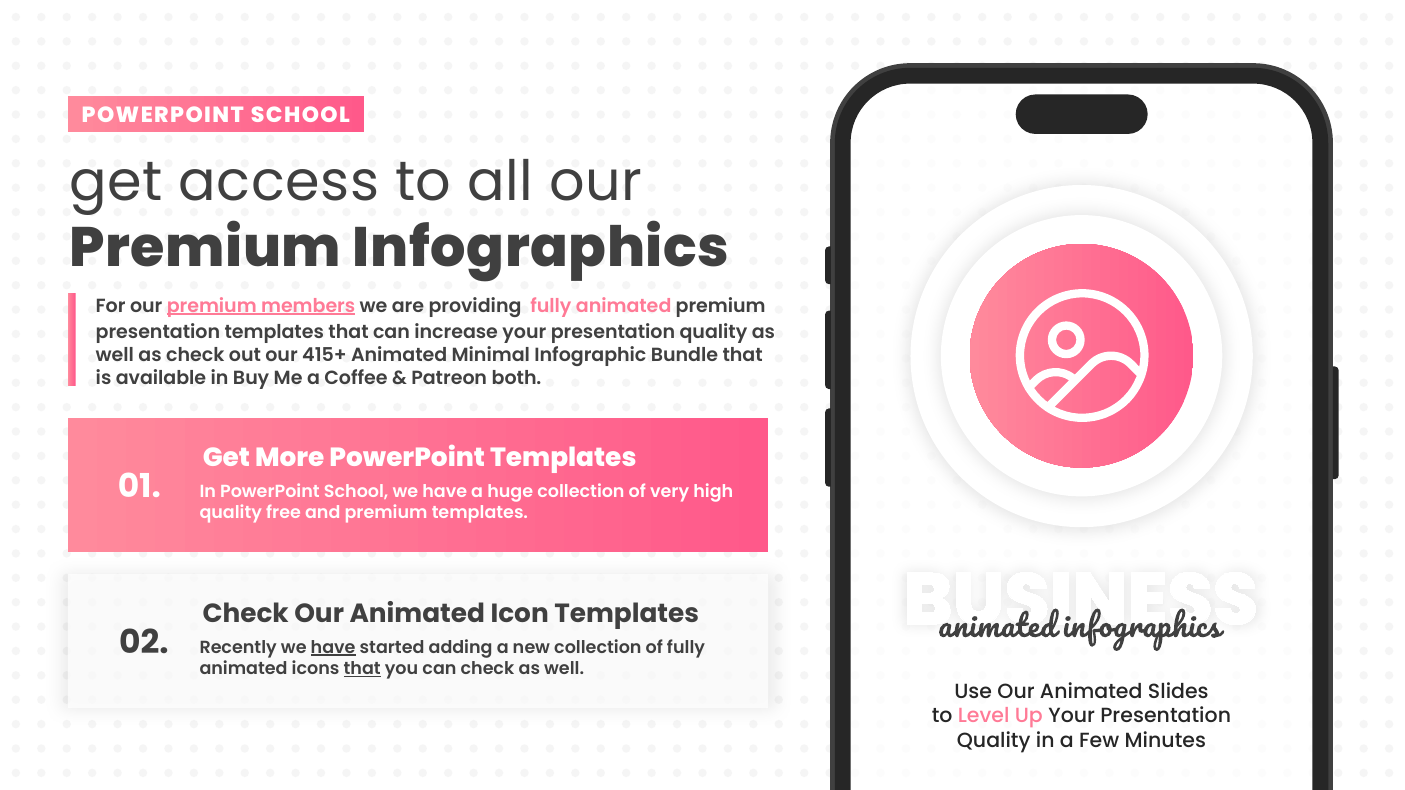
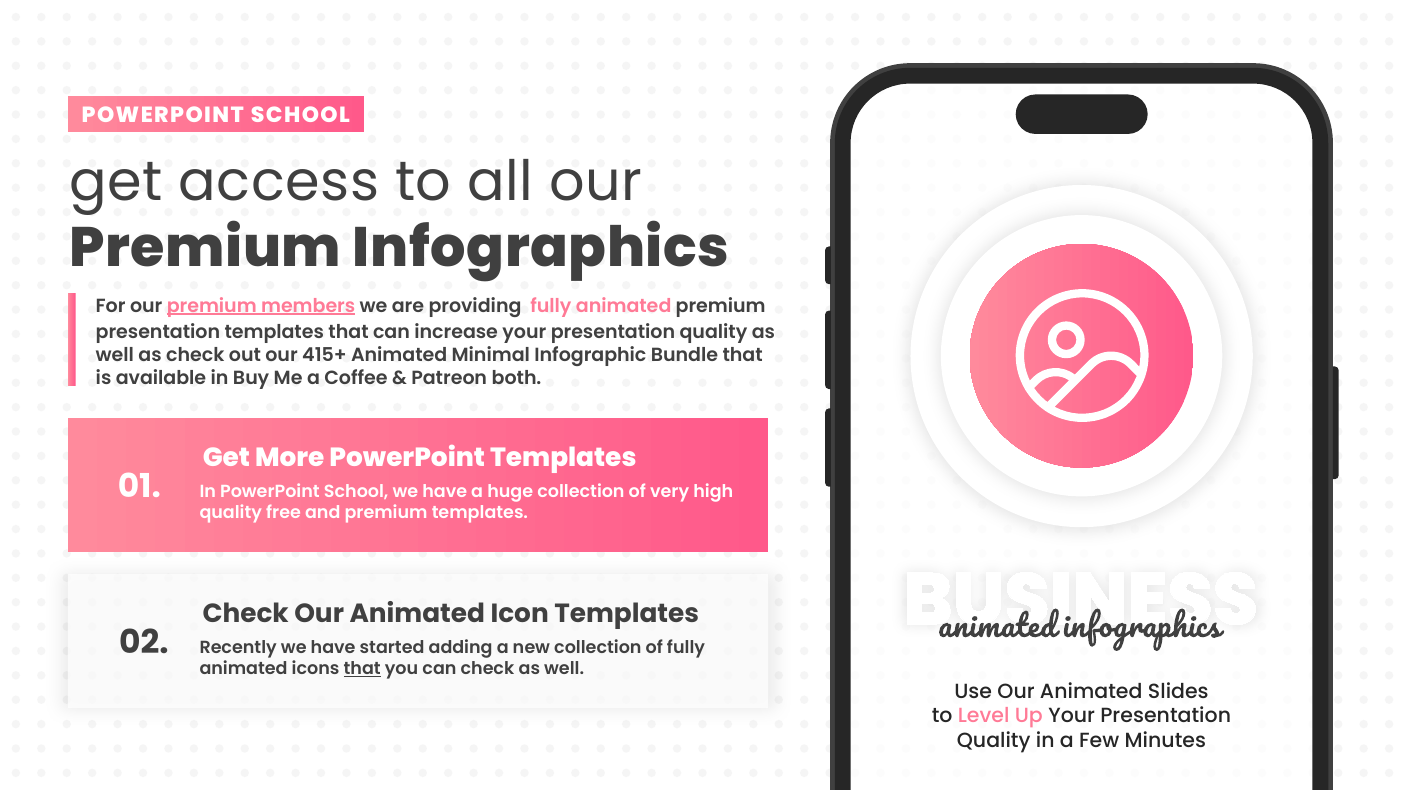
have underline: present -> none (333, 648)
